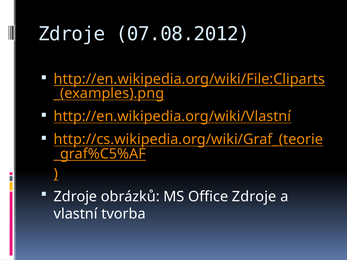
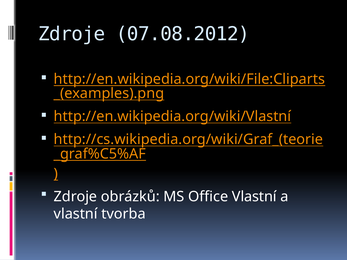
Office Zdroje: Zdroje -> Vlastní (254, 197)
